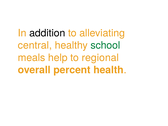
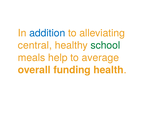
addition colour: black -> blue (47, 33)
regional: regional -> average (100, 58)
percent: percent -> funding (72, 70)
